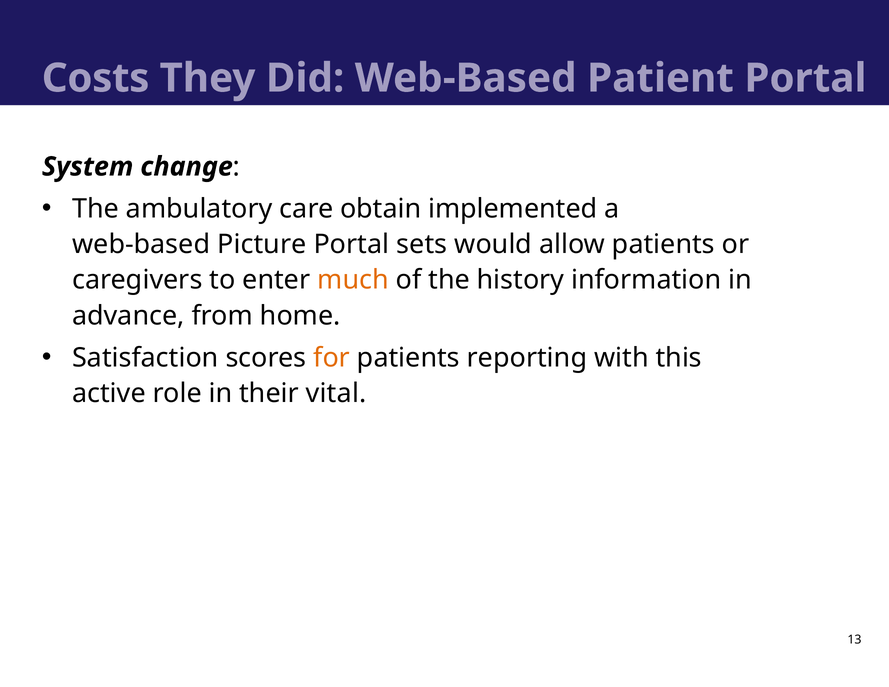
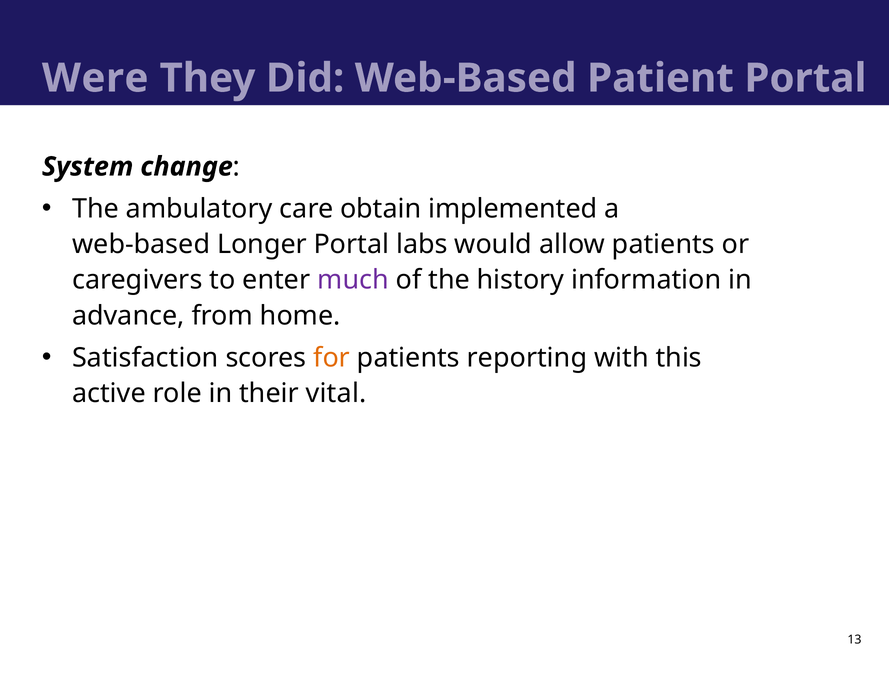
Costs: Costs -> Were (95, 78)
Picture: Picture -> Longer (262, 245)
sets: sets -> labs (422, 245)
much colour: orange -> purple (353, 280)
